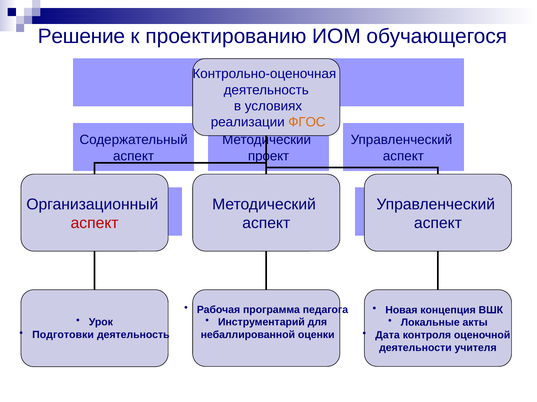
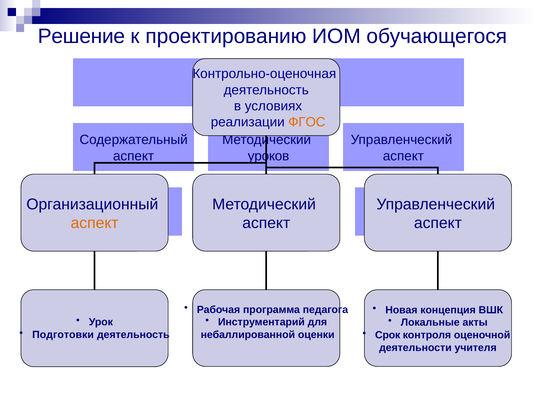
проект: проект -> уроков (269, 156)
аспект colour: red -> orange (95, 224)
Дата: Дата -> Срок (388, 336)
